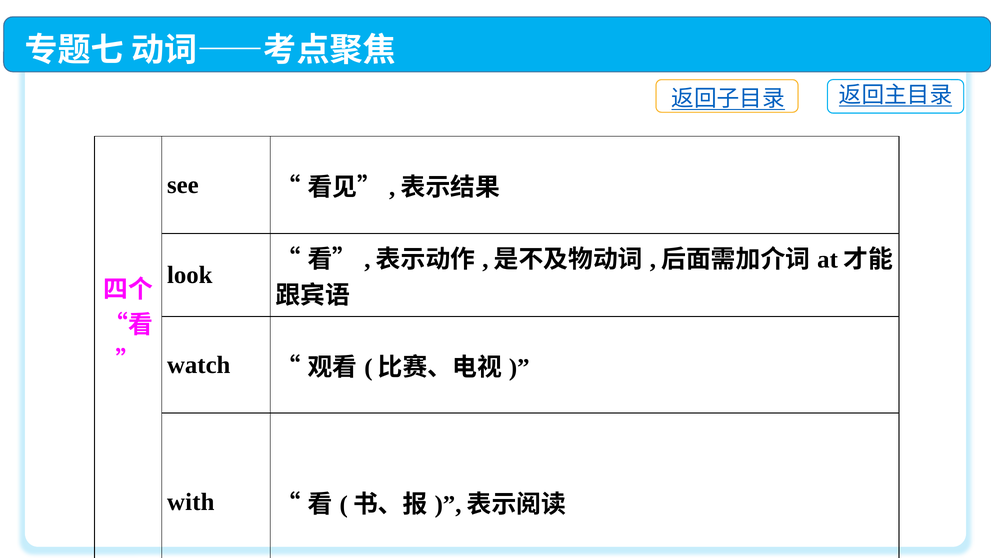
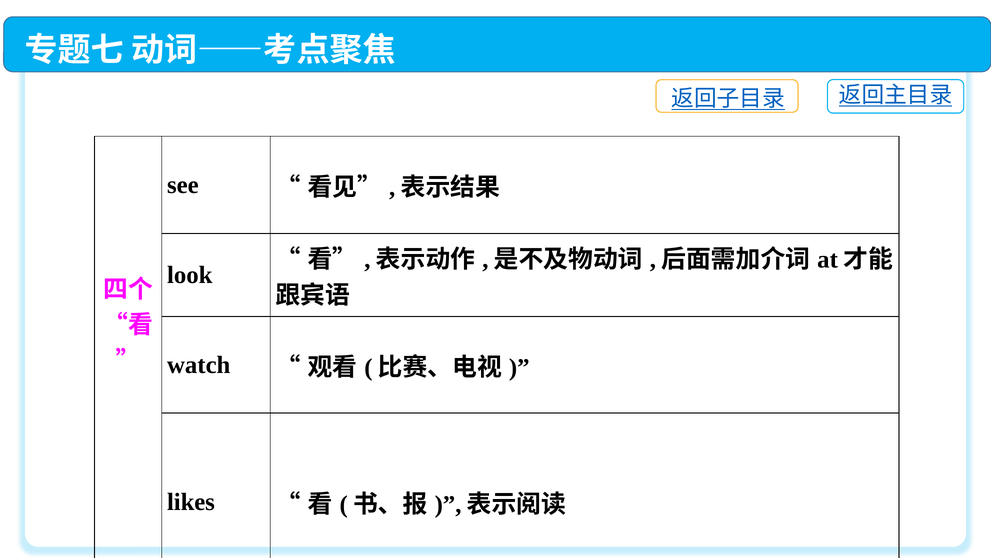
with: with -> likes (191, 502)
